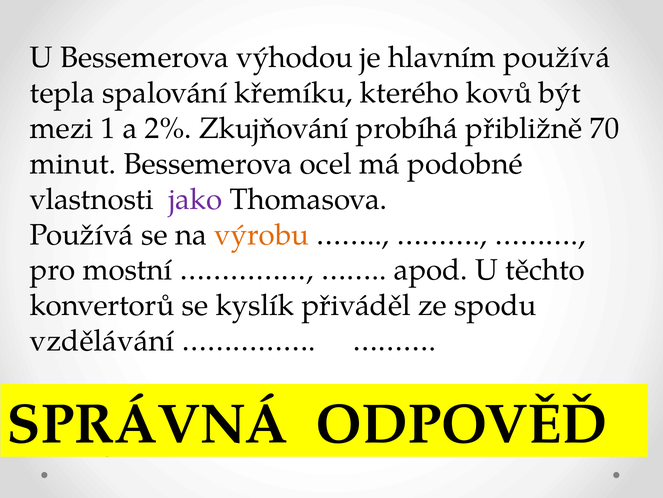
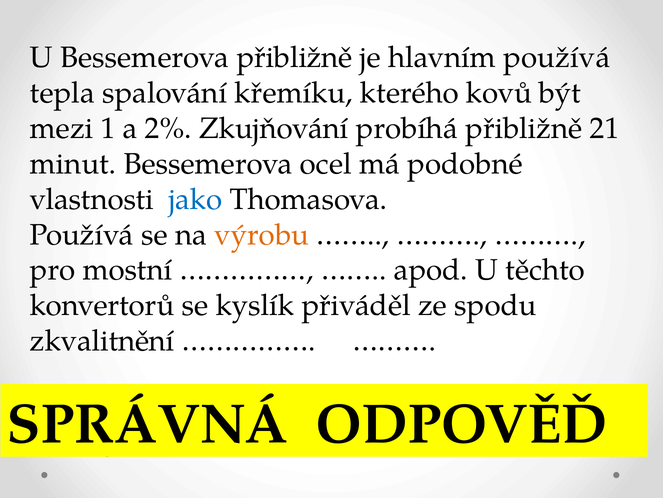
Bessemerova výhodou: výhodou -> přibližně (295, 58)
70: 70 -> 21 (605, 128)
jako colour: purple -> blue (195, 199)
vzdělávání: vzdělávání -> zkvalitnění (102, 341)
